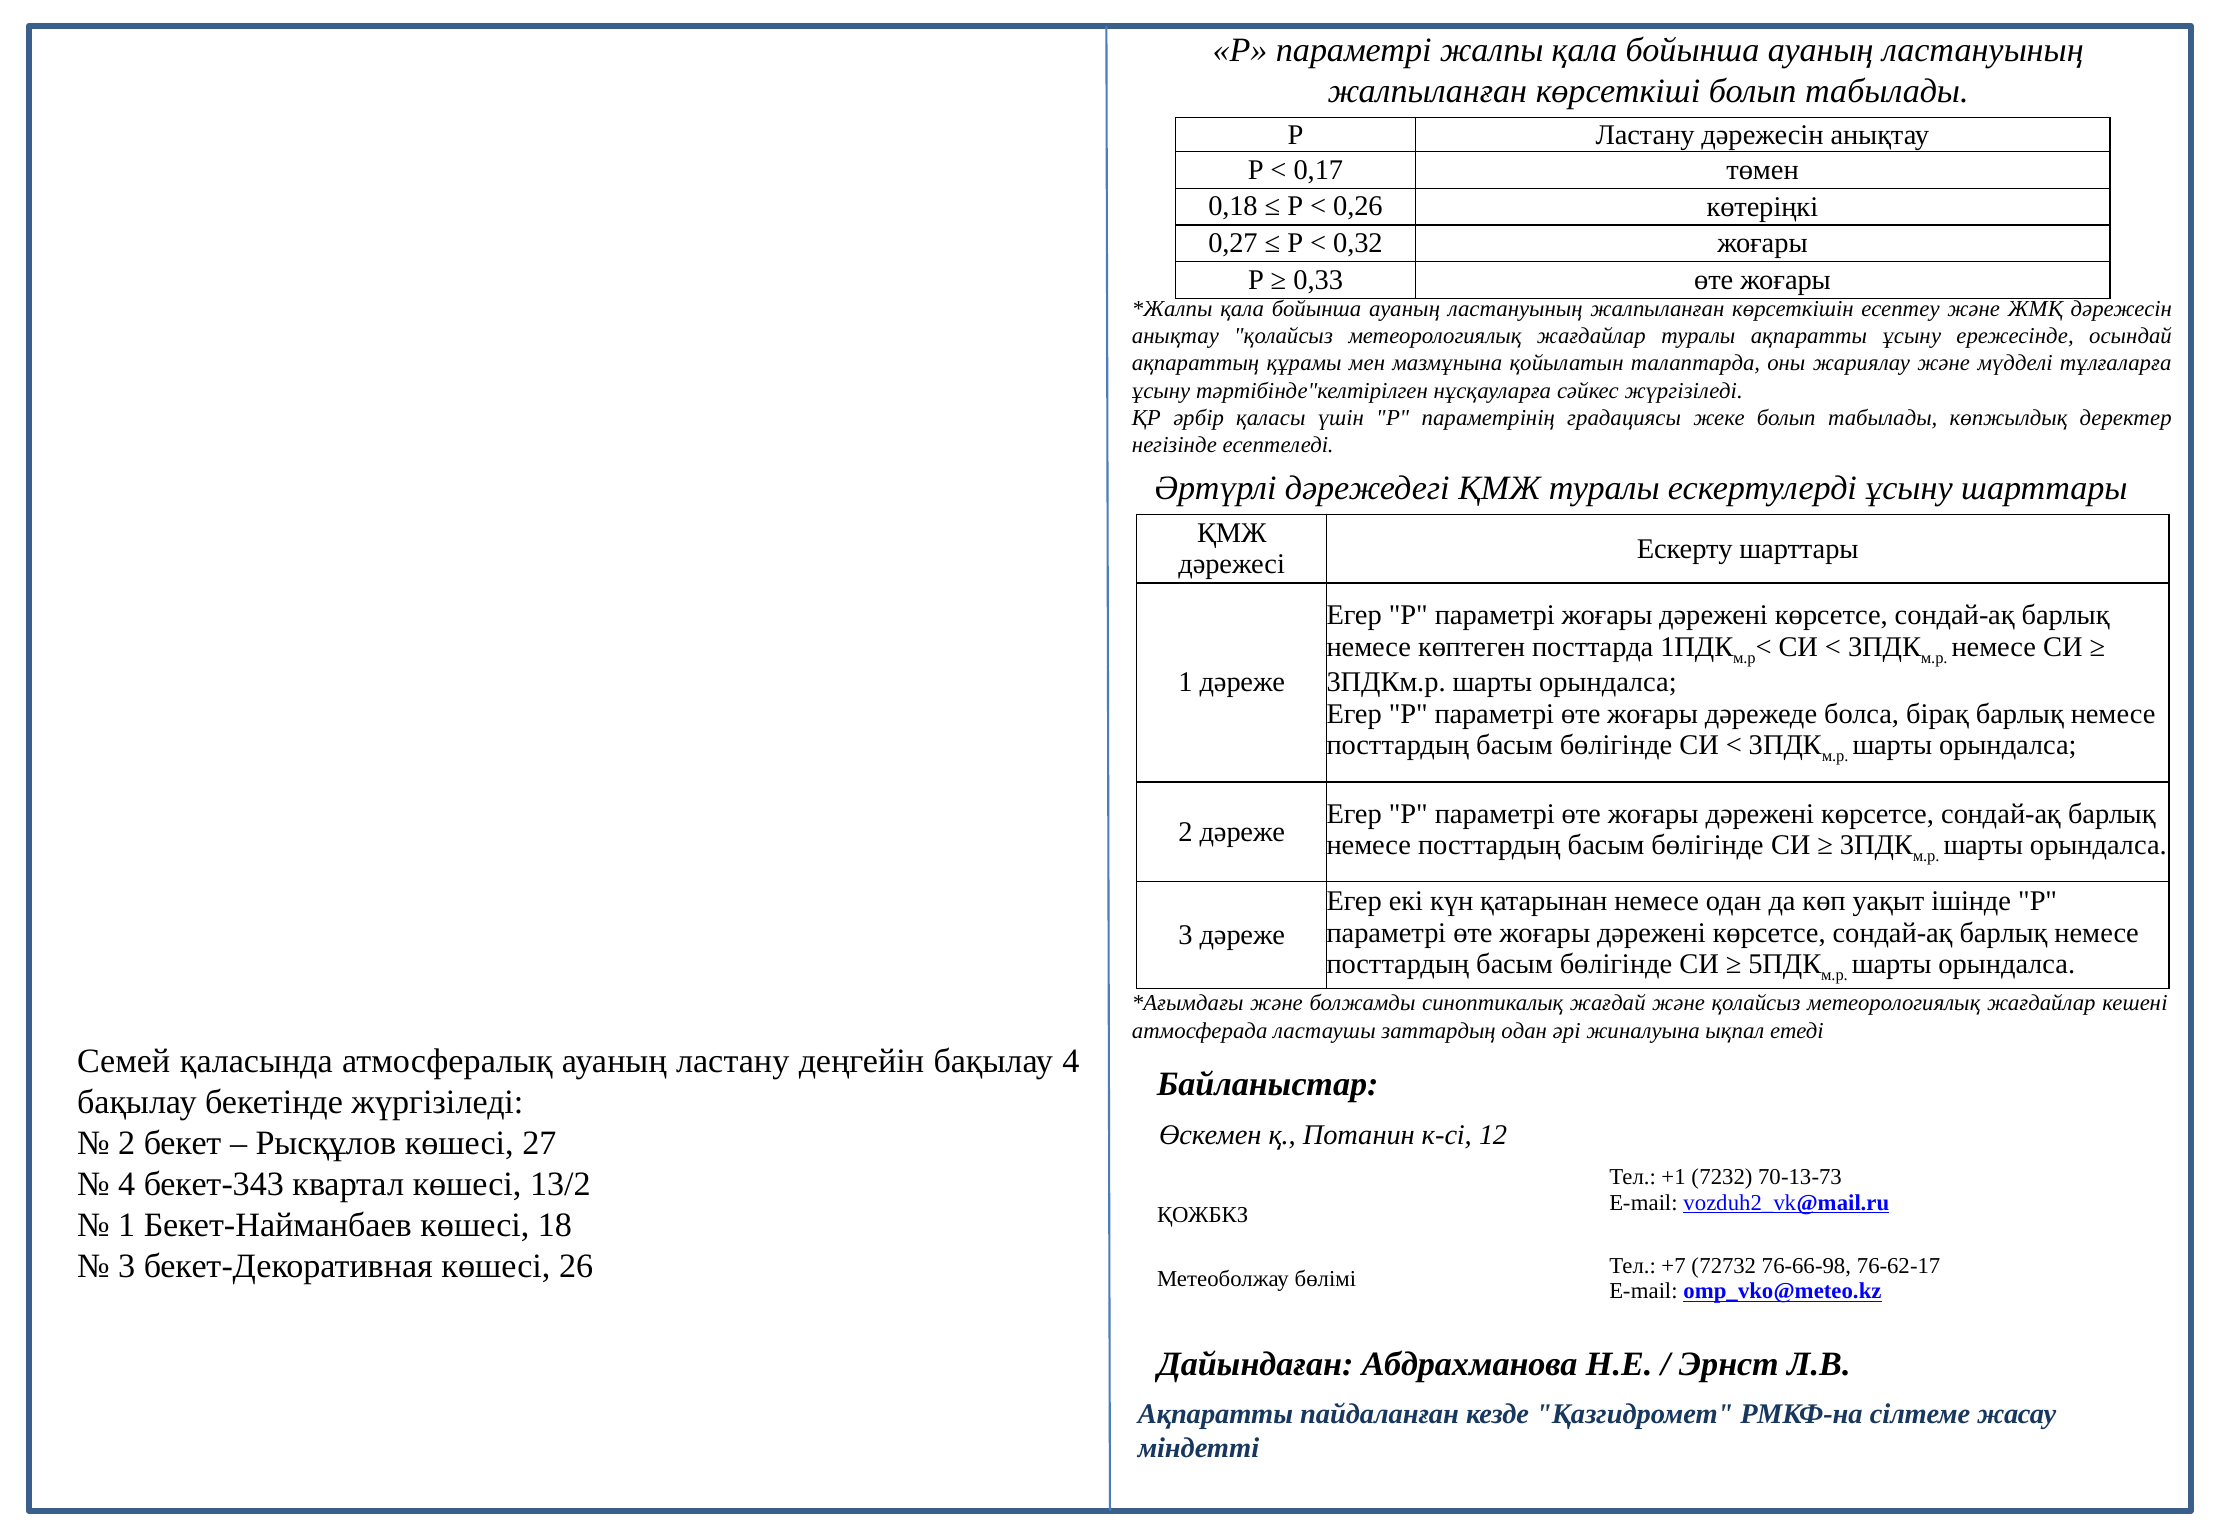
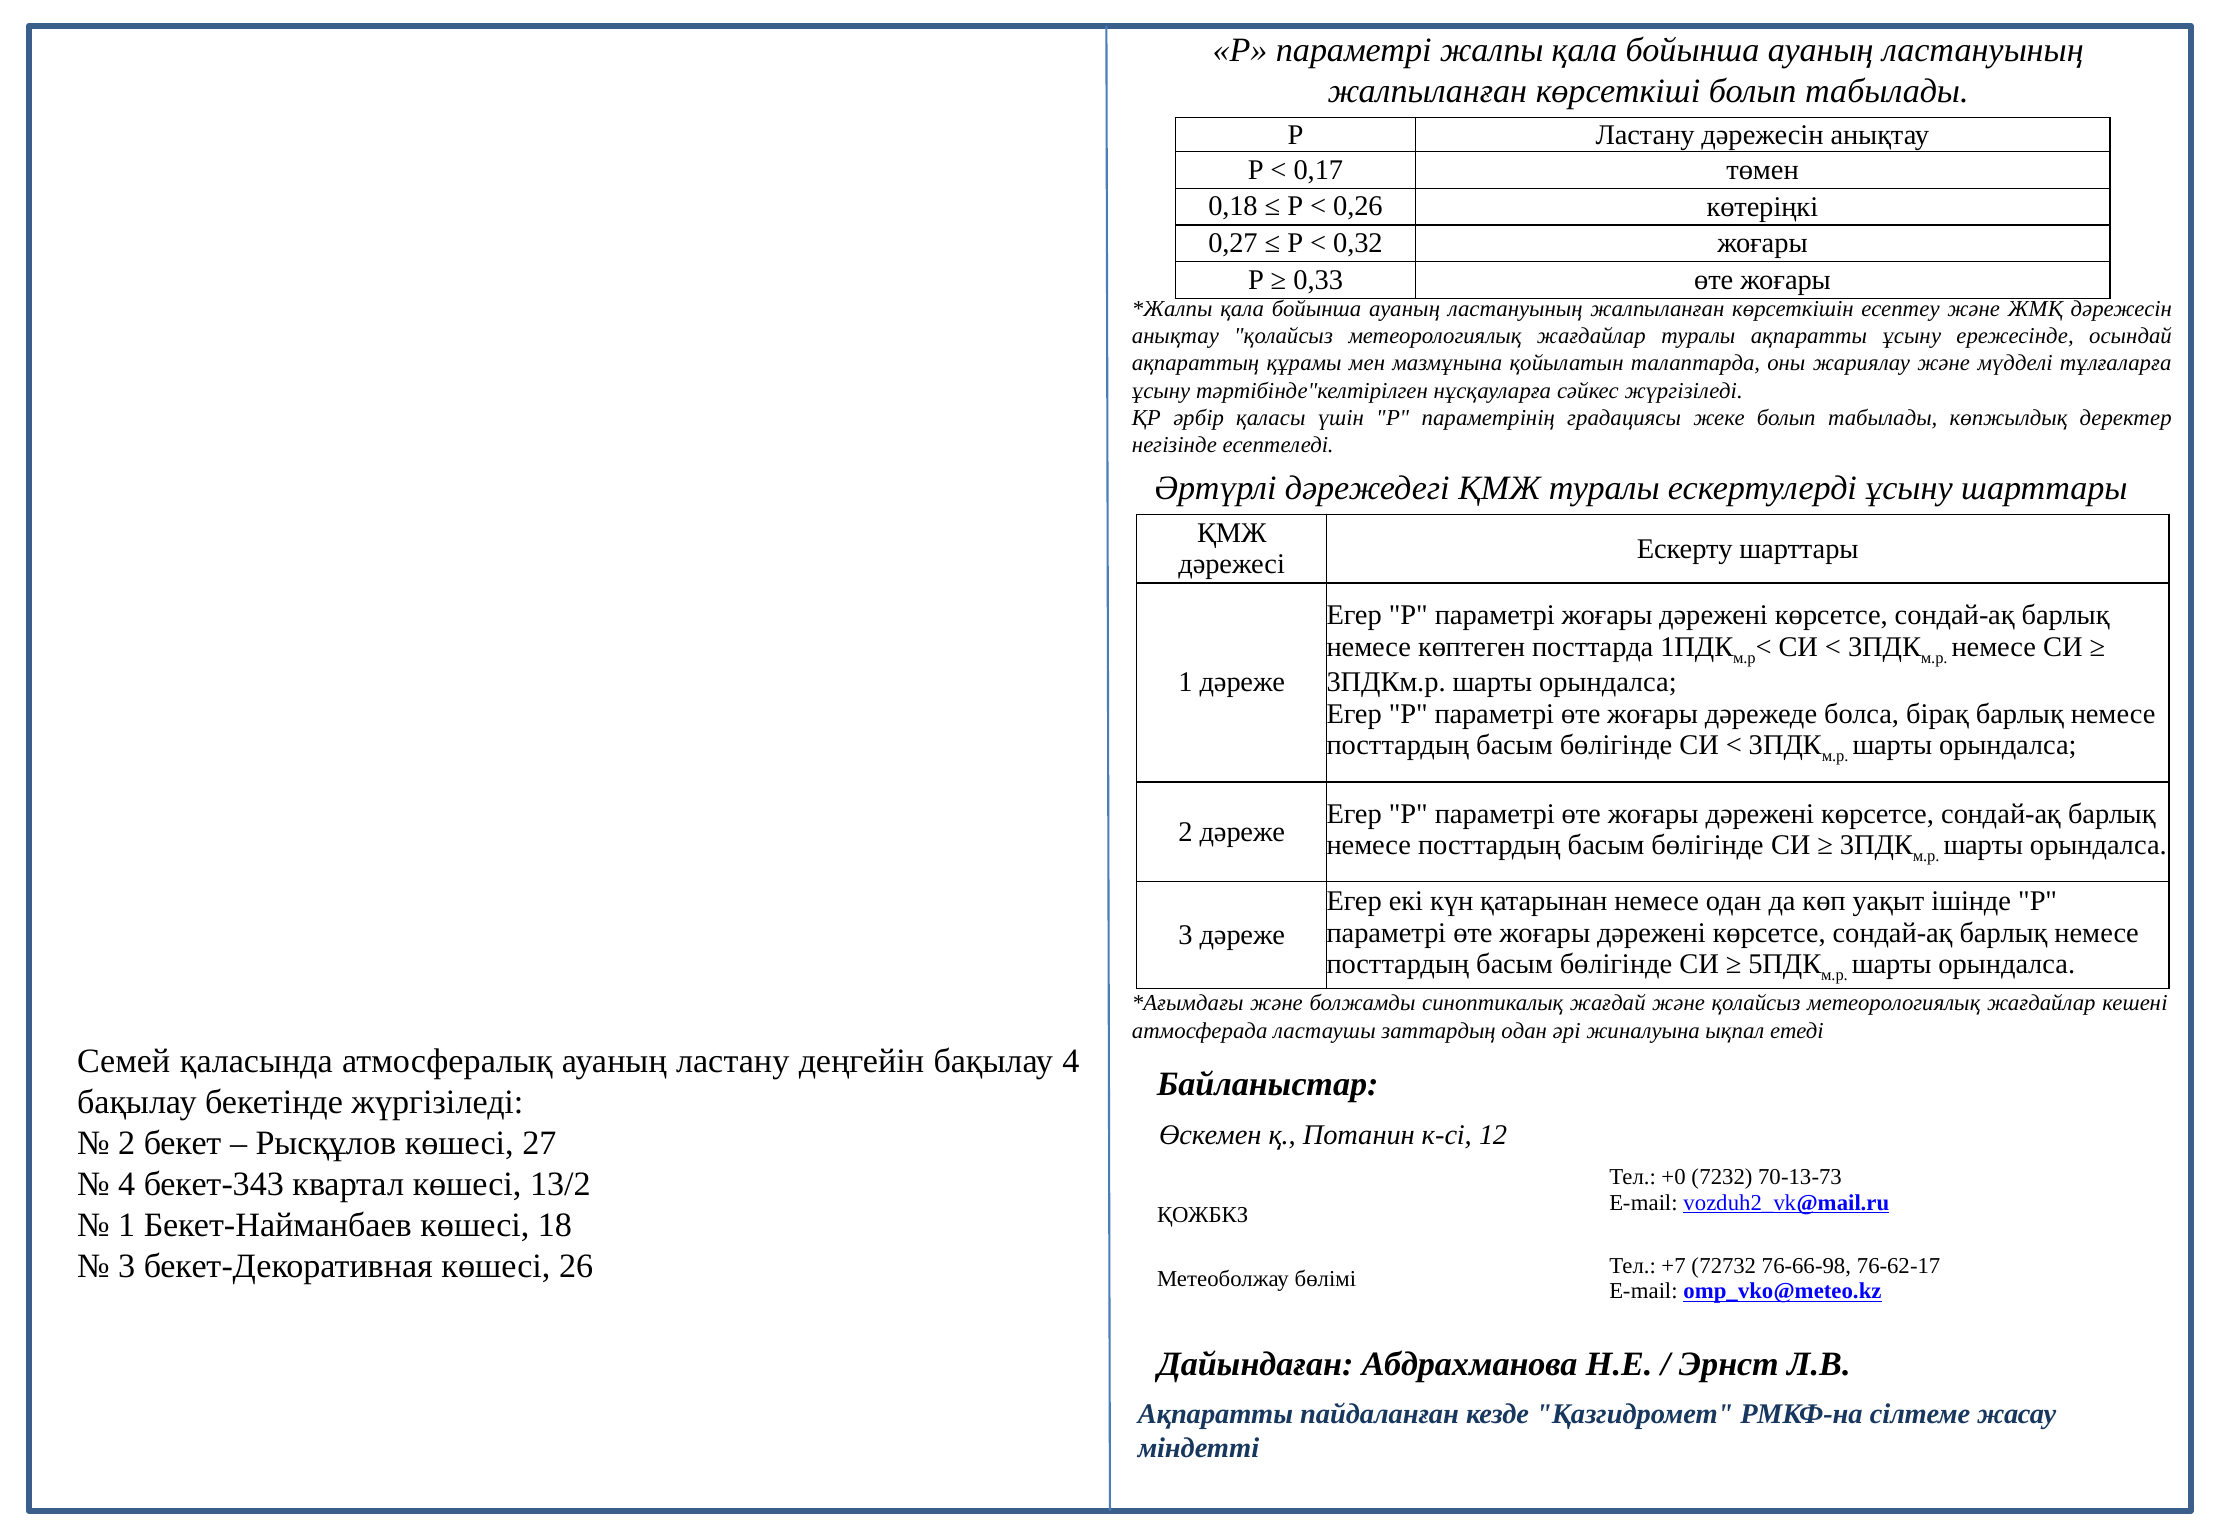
+1: +1 -> +0 (1674, 1177)
